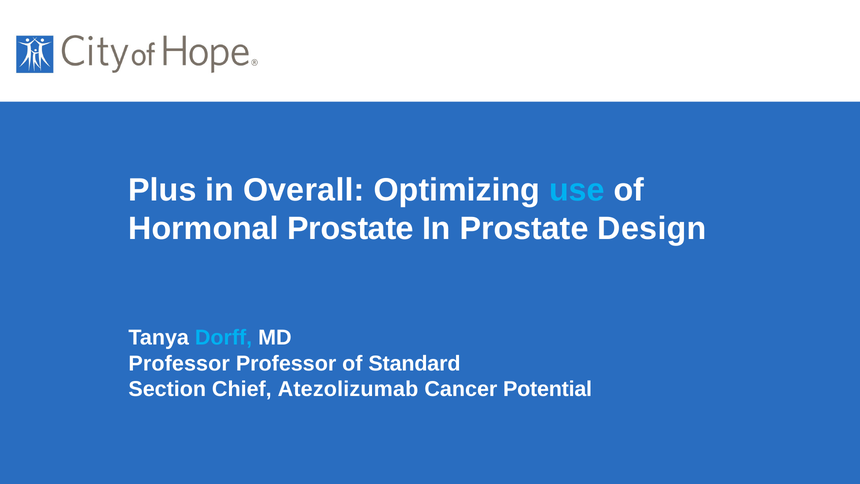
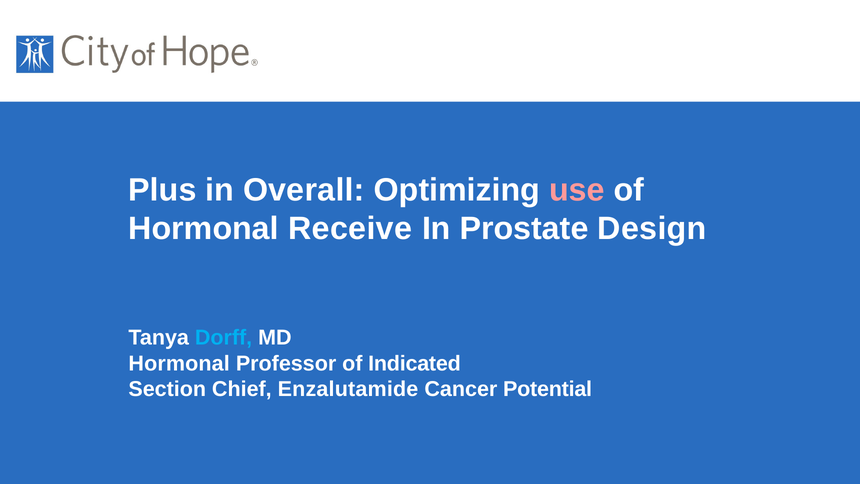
use colour: light blue -> pink (577, 190)
Hormonal Prostate: Prostate -> Receive (350, 229)
Professor: Professor -> Hormonal (179, 363)
Standard: Standard -> Indicated (415, 363)
Atezolizumab: Atezolizumab -> Enzalutamide (348, 389)
